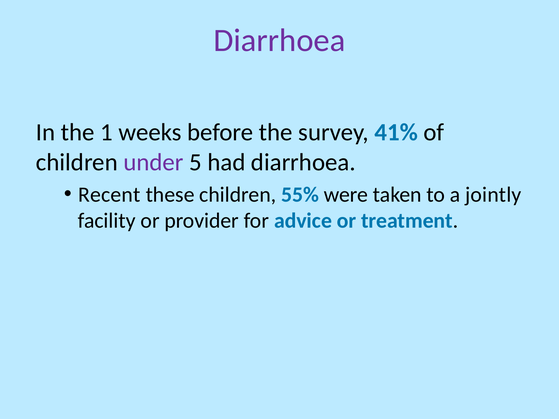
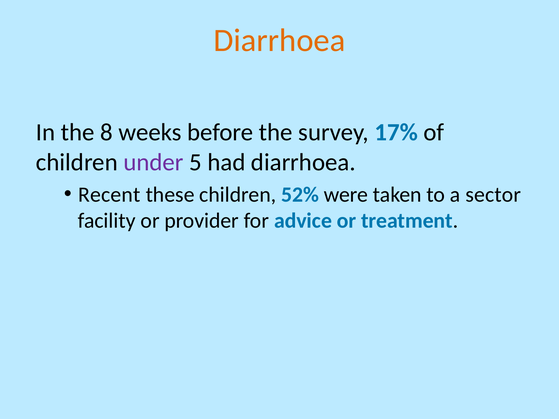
Diarrhoea colour: purple -> orange (279, 40)
1: 1 -> 8 (106, 132)
41%: 41% -> 17% (396, 132)
55%: 55% -> 52% (300, 195)
jointly: jointly -> sector (493, 195)
